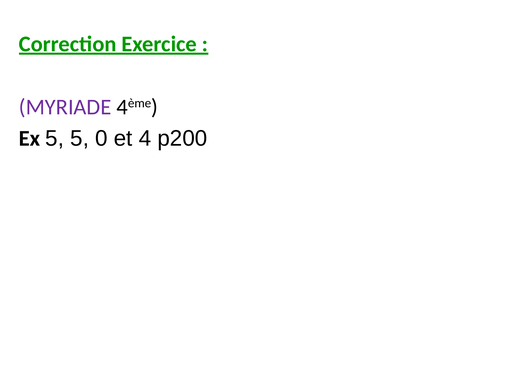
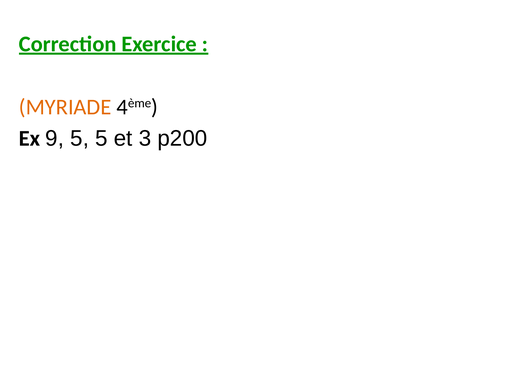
MYRIADE colour: purple -> orange (65, 107)
Ex 5: 5 -> 9 (55, 138)
5 0: 0 -> 5 (101, 138)
4: 4 -> 3 (145, 138)
